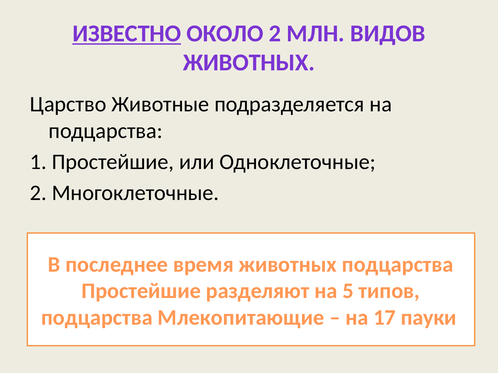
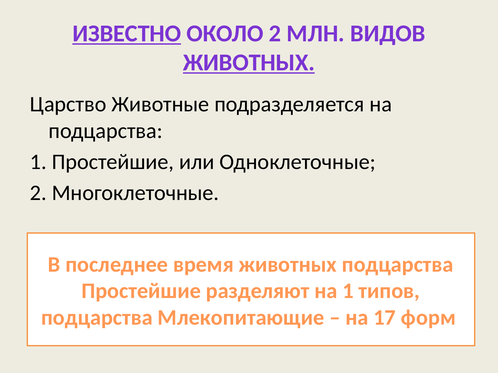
ЖИВОТНЫХ underline: none -> present (249, 63)
на 5: 5 -> 1 (348, 291)
пауки: пауки -> форм (429, 318)
